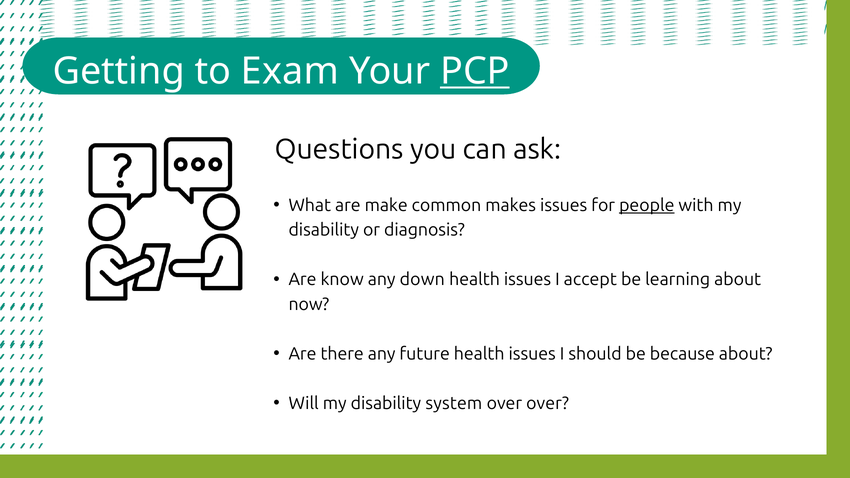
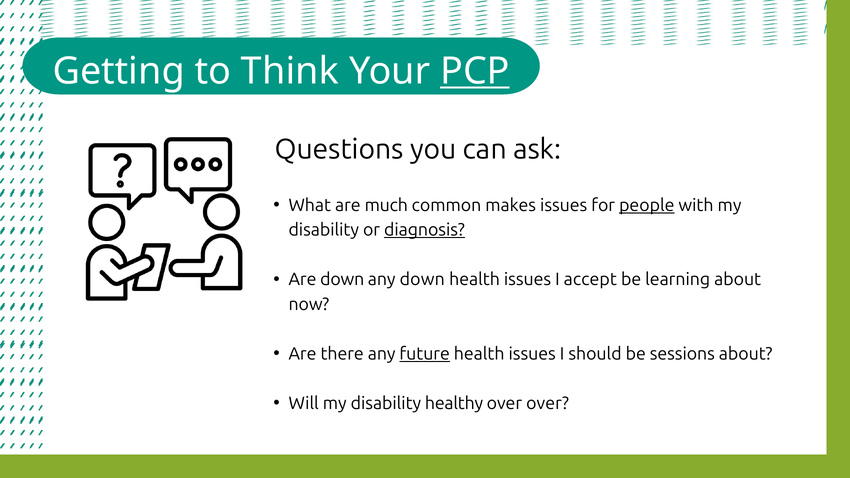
Exam: Exam -> Think (290, 71)
make: make -> much (386, 205)
diagnosis underline: none -> present (424, 230)
Are know: know -> down (342, 280)
future underline: none -> present (425, 354)
because: because -> sessions (682, 354)
system: system -> healthy (454, 404)
